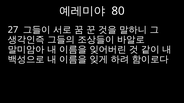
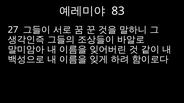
80: 80 -> 83 (118, 11)
